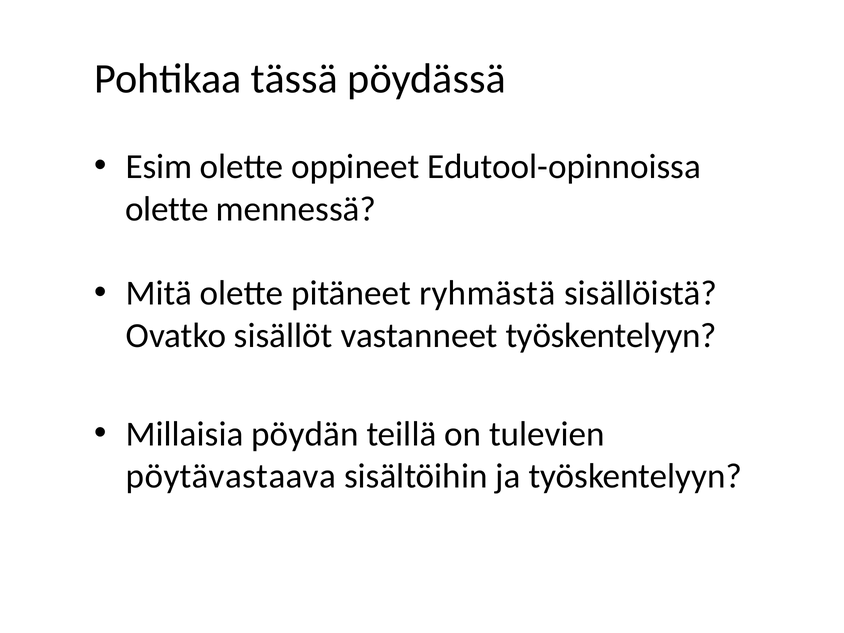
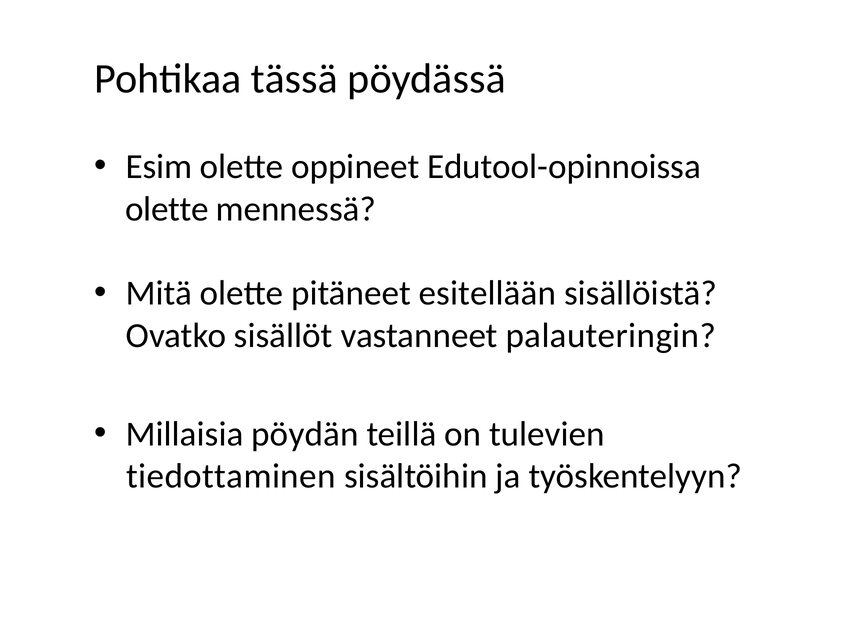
ryhmästä: ryhmästä -> esitellään (487, 293)
vastanneet työskentelyyn: työskentelyyn -> palauteringin (611, 336)
pöytävastaava: pöytävastaava -> tiedottaminen (231, 476)
